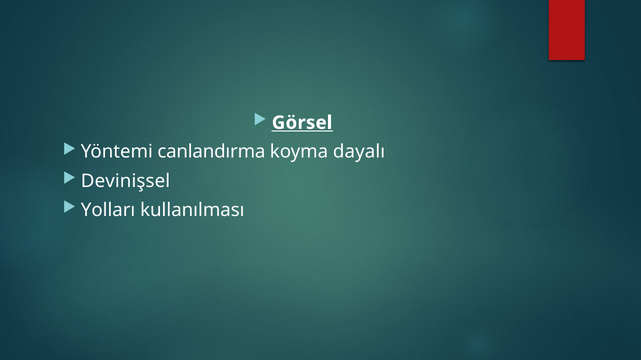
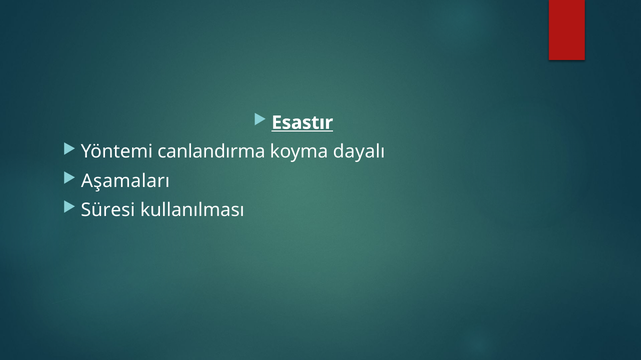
Görsel: Görsel -> Esastır (302, 123)
Devinişsel: Devinişsel -> Aşamaları (125, 181)
Yolları: Yolları -> Süresi (108, 210)
